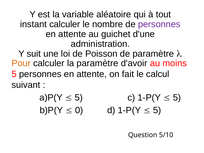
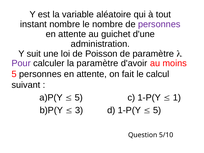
instant calculer: calculer -> nombre (65, 24)
Pour colour: orange -> purple (21, 63)
5: 5 -> 1 (177, 98)
0: 0 -> 3 (79, 110)
